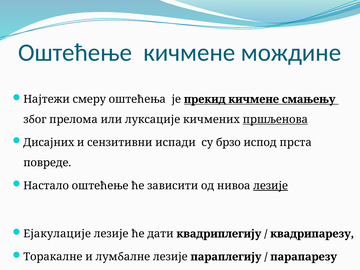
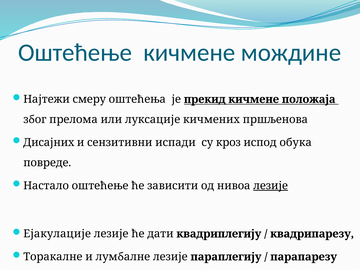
смањењу: смањењу -> положаја (309, 99)
пршљенова underline: present -> none (275, 119)
брзо: брзо -> кроз (228, 142)
прста: прста -> обука (296, 142)
